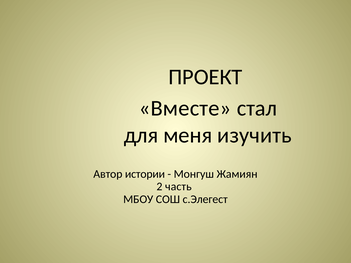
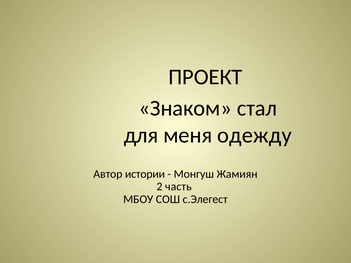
Вместе: Вместе -> Знаком (185, 108)
изучить: изучить -> одежду (254, 135)
